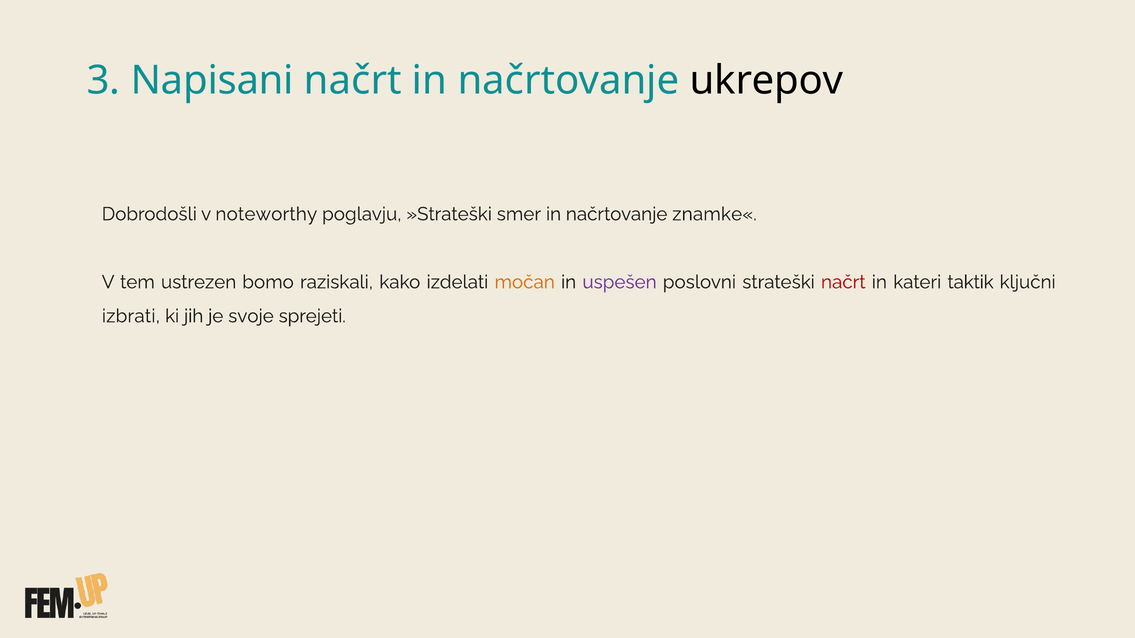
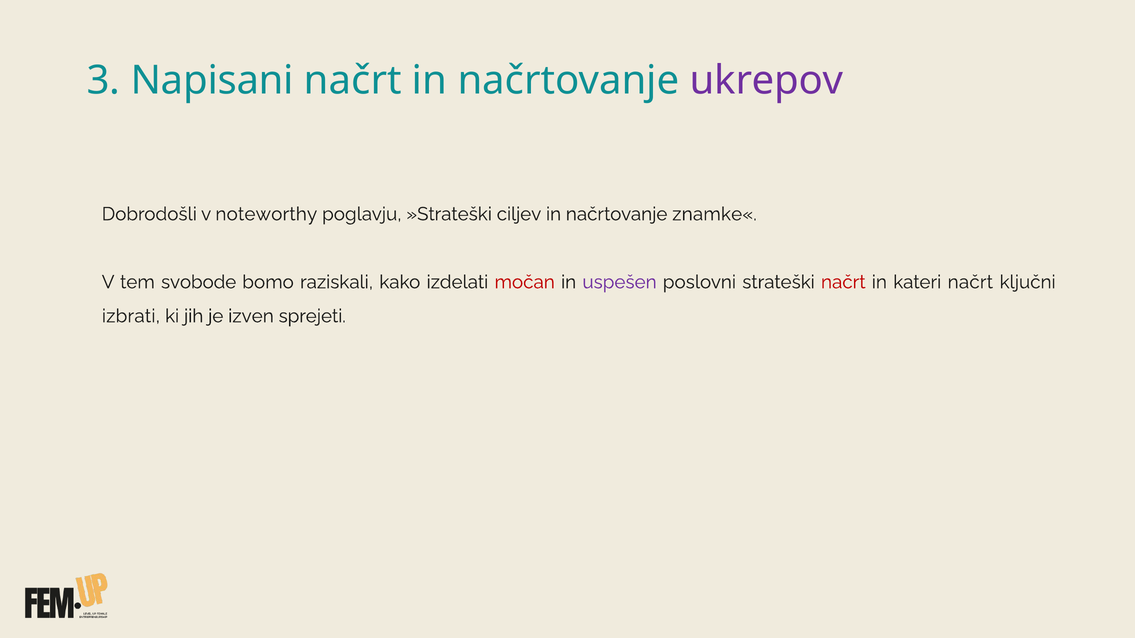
ukrepov colour: black -> purple (766, 80)
smer: smer -> ciljev (519, 214)
ustrezen: ustrezen -> svobode (199, 282)
močan colour: orange -> red (525, 282)
kateri taktik: taktik -> načrt (970, 282)
svoje: svoje -> izven (251, 316)
